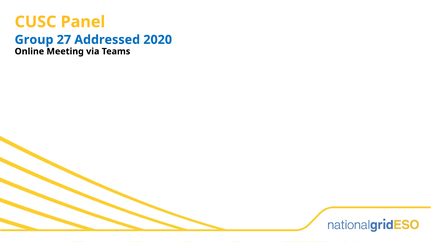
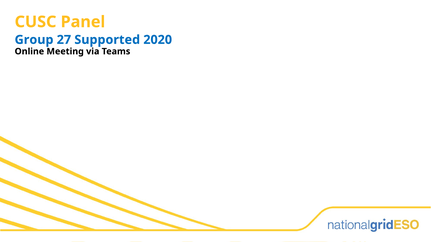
Addressed: Addressed -> Supported (107, 40)
